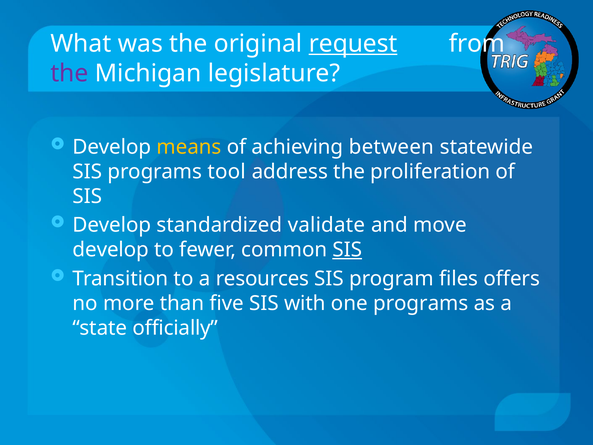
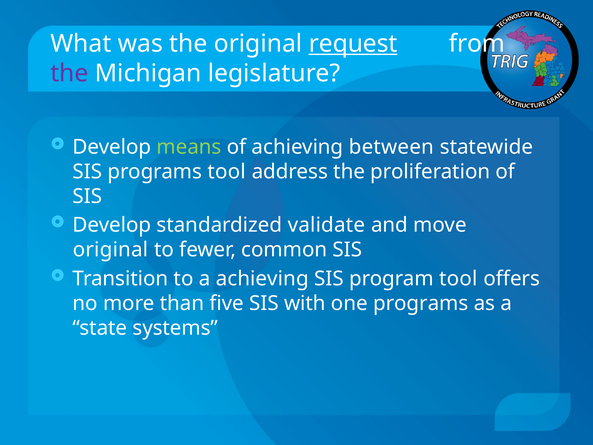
means colour: yellow -> light green (189, 147)
develop: develop -> original (111, 250)
SIS underline: present -> none (347, 250)
a resources: resources -> achieving (262, 279)
program files: files -> tool (458, 279)
officially: officially -> systems (175, 328)
